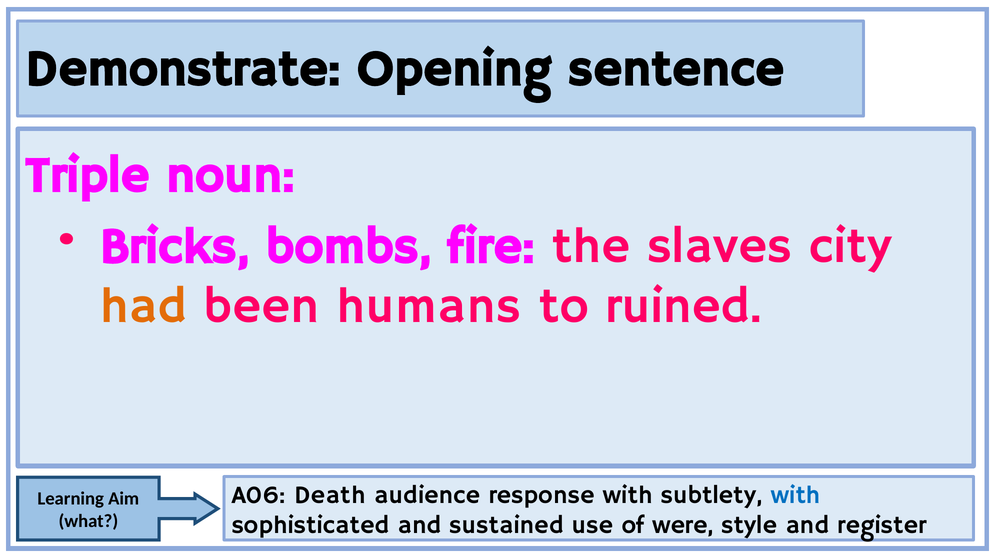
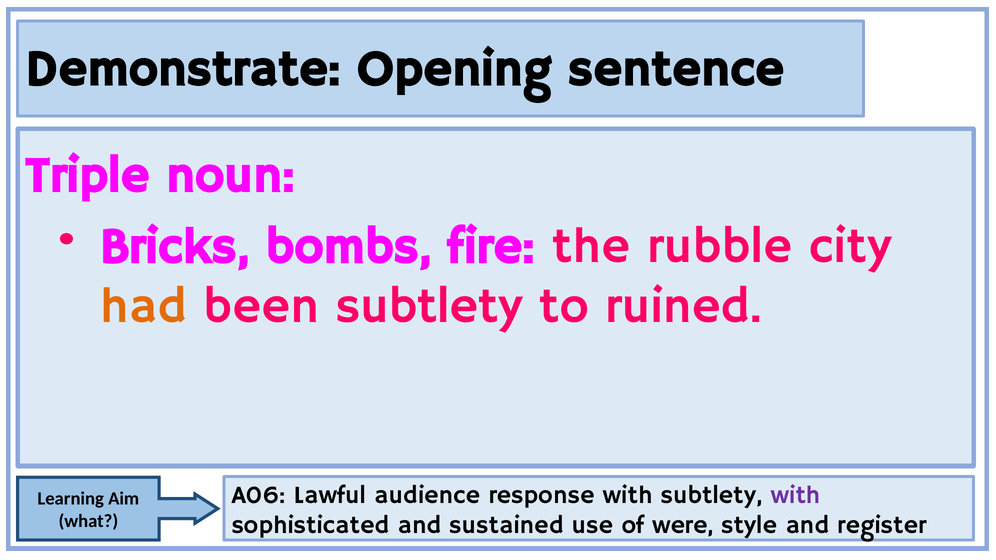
slaves: slaves -> rubble (720, 246)
been humans: humans -> subtlety (429, 306)
Death: Death -> Lawful (330, 495)
with colour: blue -> purple (796, 495)
